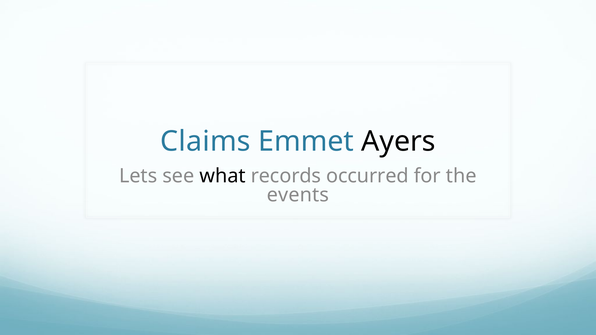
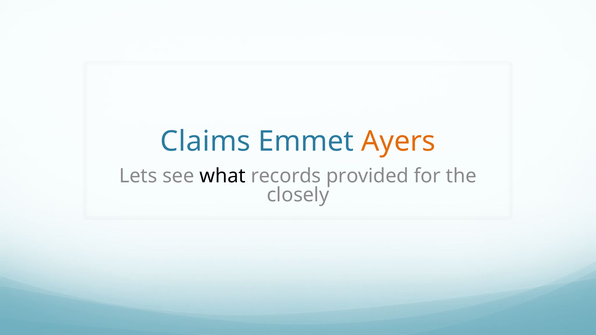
Ayers colour: black -> orange (398, 141)
occurred: occurred -> provided (367, 176)
events: events -> closely (298, 195)
